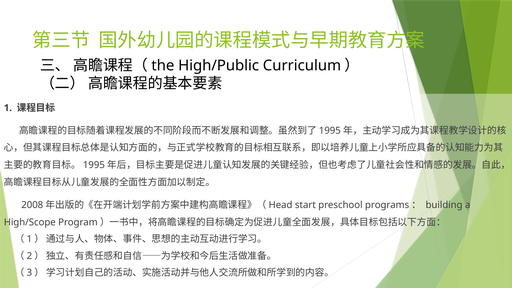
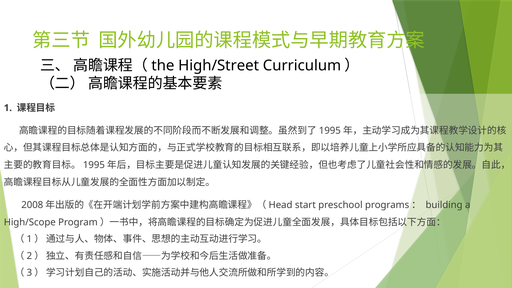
High/Public: High/Public -> High/Street (219, 66)
